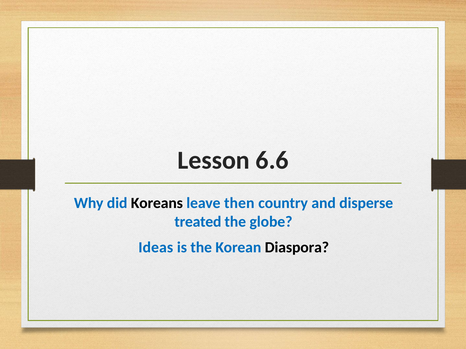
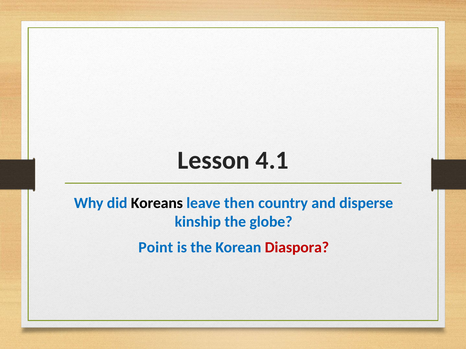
6.6: 6.6 -> 4.1 (272, 160)
treated: treated -> kinship (198, 222)
Ideas: Ideas -> Point (156, 248)
Diaspora colour: black -> red (297, 248)
